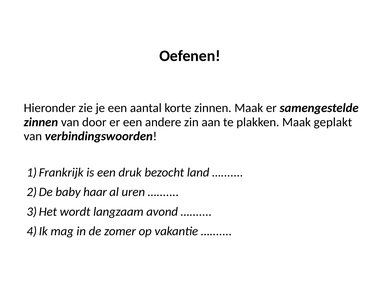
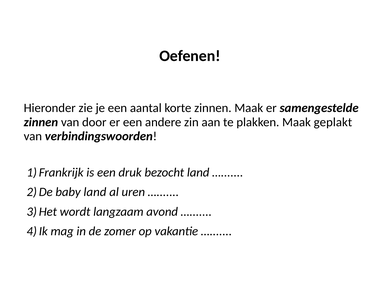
baby haar: haar -> land (95, 192)
